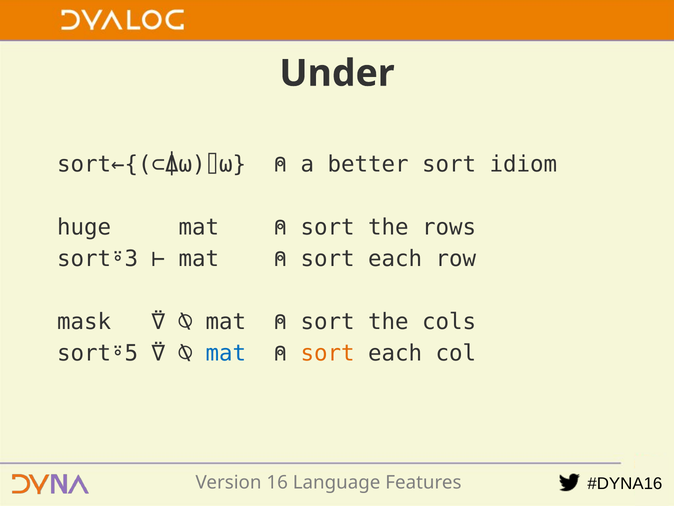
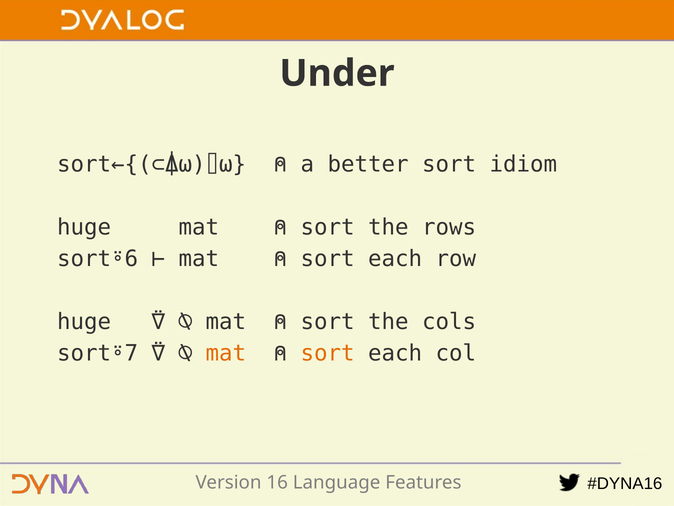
sort⍤3: sort⍤3 -> sort⍤6 (98, 259)
mask: mask -> huge (84, 322)
sort⍤5: sort⍤5 -> sort⍤7 (98, 353)
mat colour: blue -> orange (226, 353)
